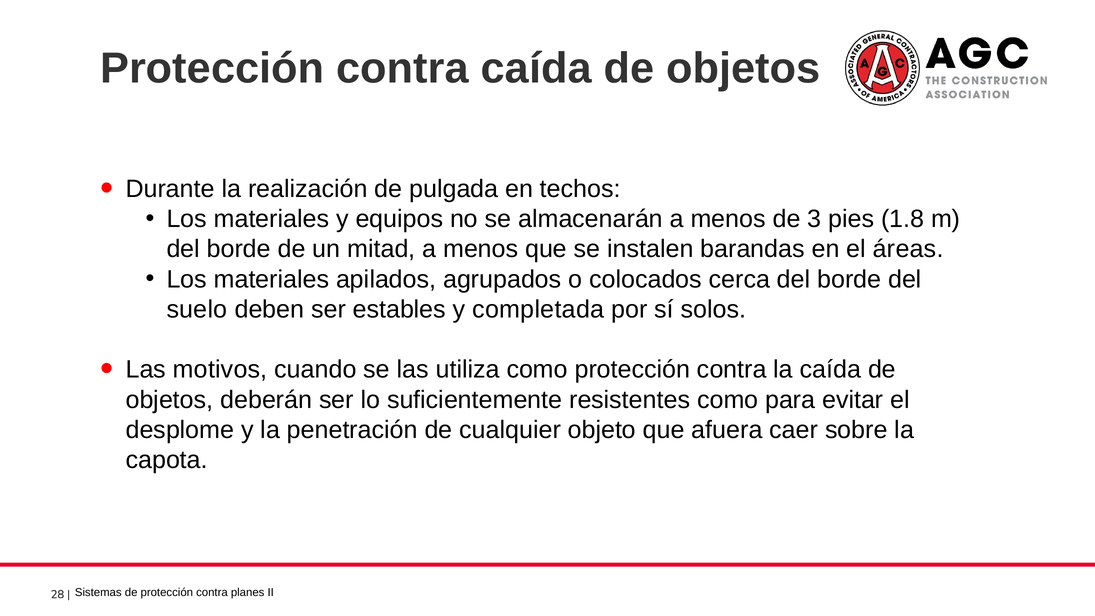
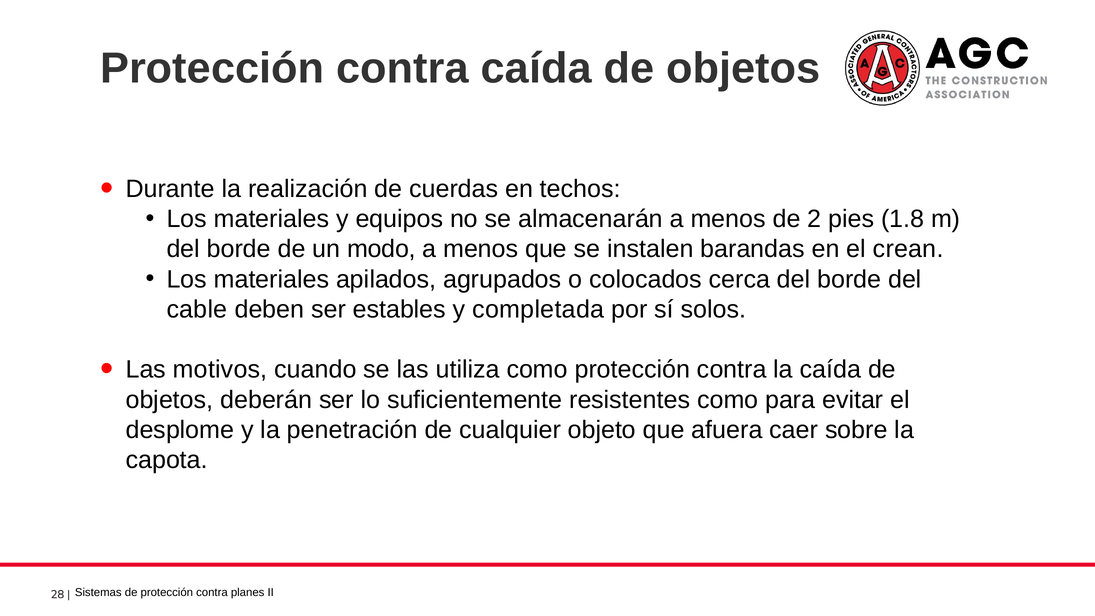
pulgada: pulgada -> cuerdas (454, 189)
3: 3 -> 2 (814, 219)
mitad: mitad -> modo (381, 249)
áreas: áreas -> crean (908, 249)
suelo: suelo -> cable (197, 309)
